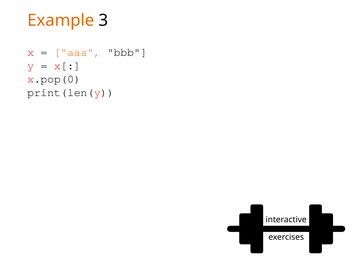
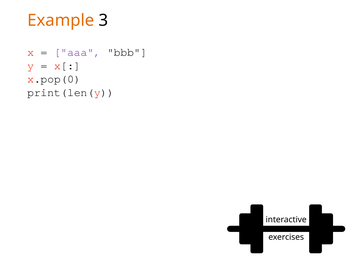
aaa colour: orange -> purple (77, 52)
